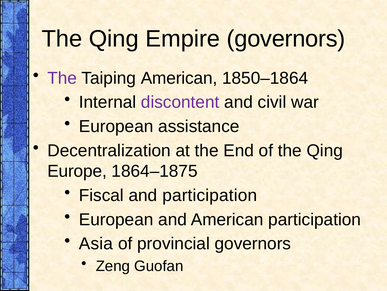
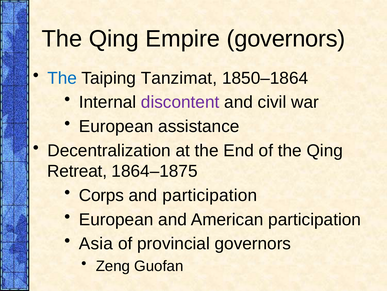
The colour: purple -> blue (62, 78)
Taiping American: American -> Tanzimat (179, 78)
Europe: Europe -> Retreat (77, 171)
Fiscal: Fiscal -> Corps (101, 195)
